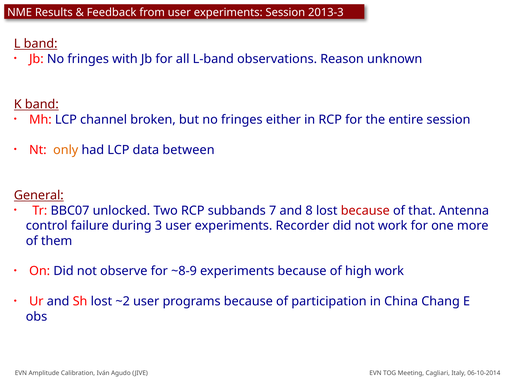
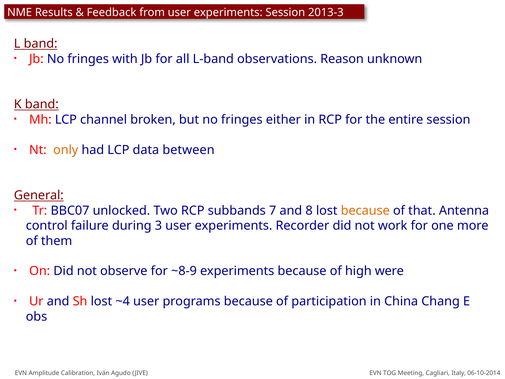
because colour: red -> orange (365, 210)
high work: work -> were (389, 271)
~2: ~2 -> ~4 (123, 301)
